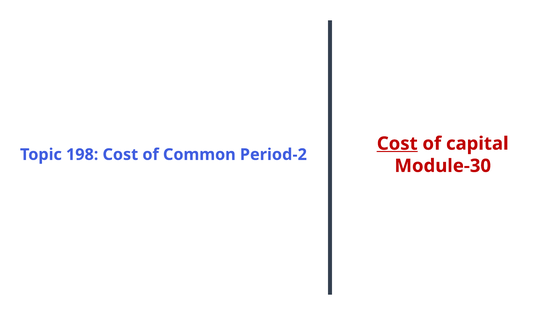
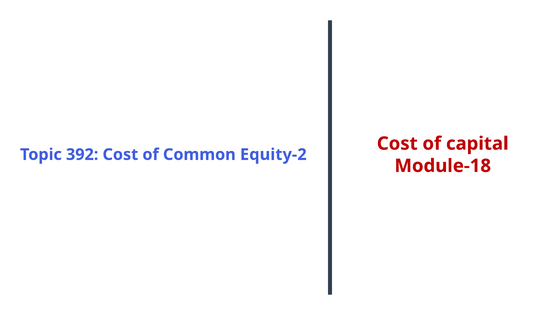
Cost underline: present -> none (397, 143)
198: 198 -> 392 (82, 154)
Period-2: Period-2 -> Equity-2 (273, 154)
Module-30: Module-30 -> Module-18 (443, 166)
